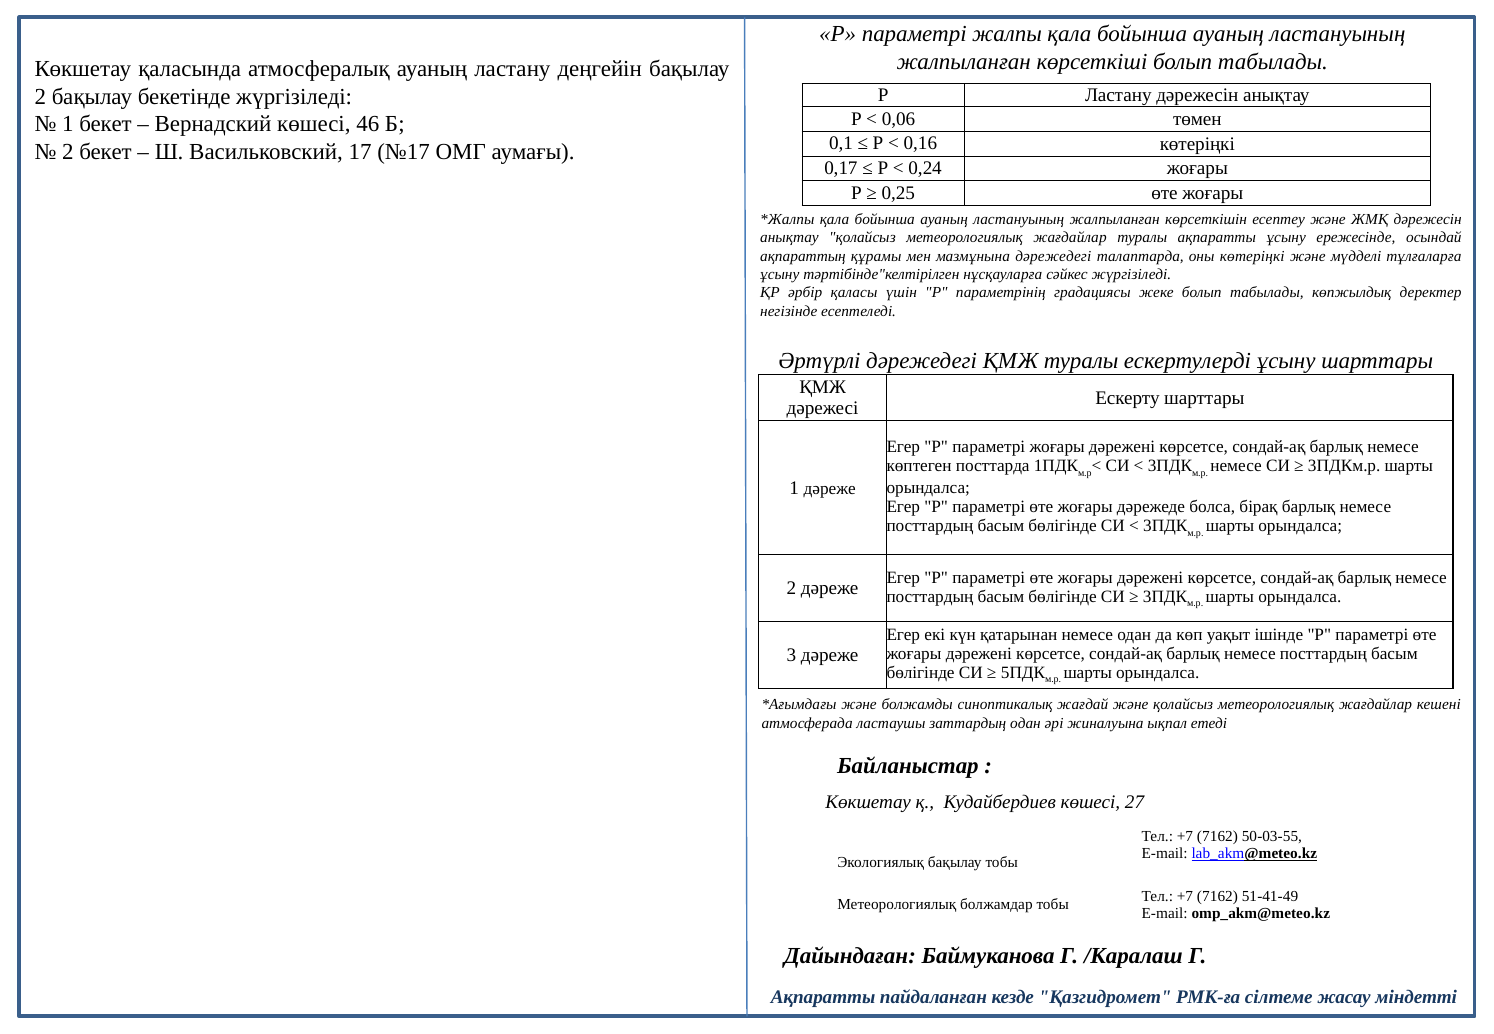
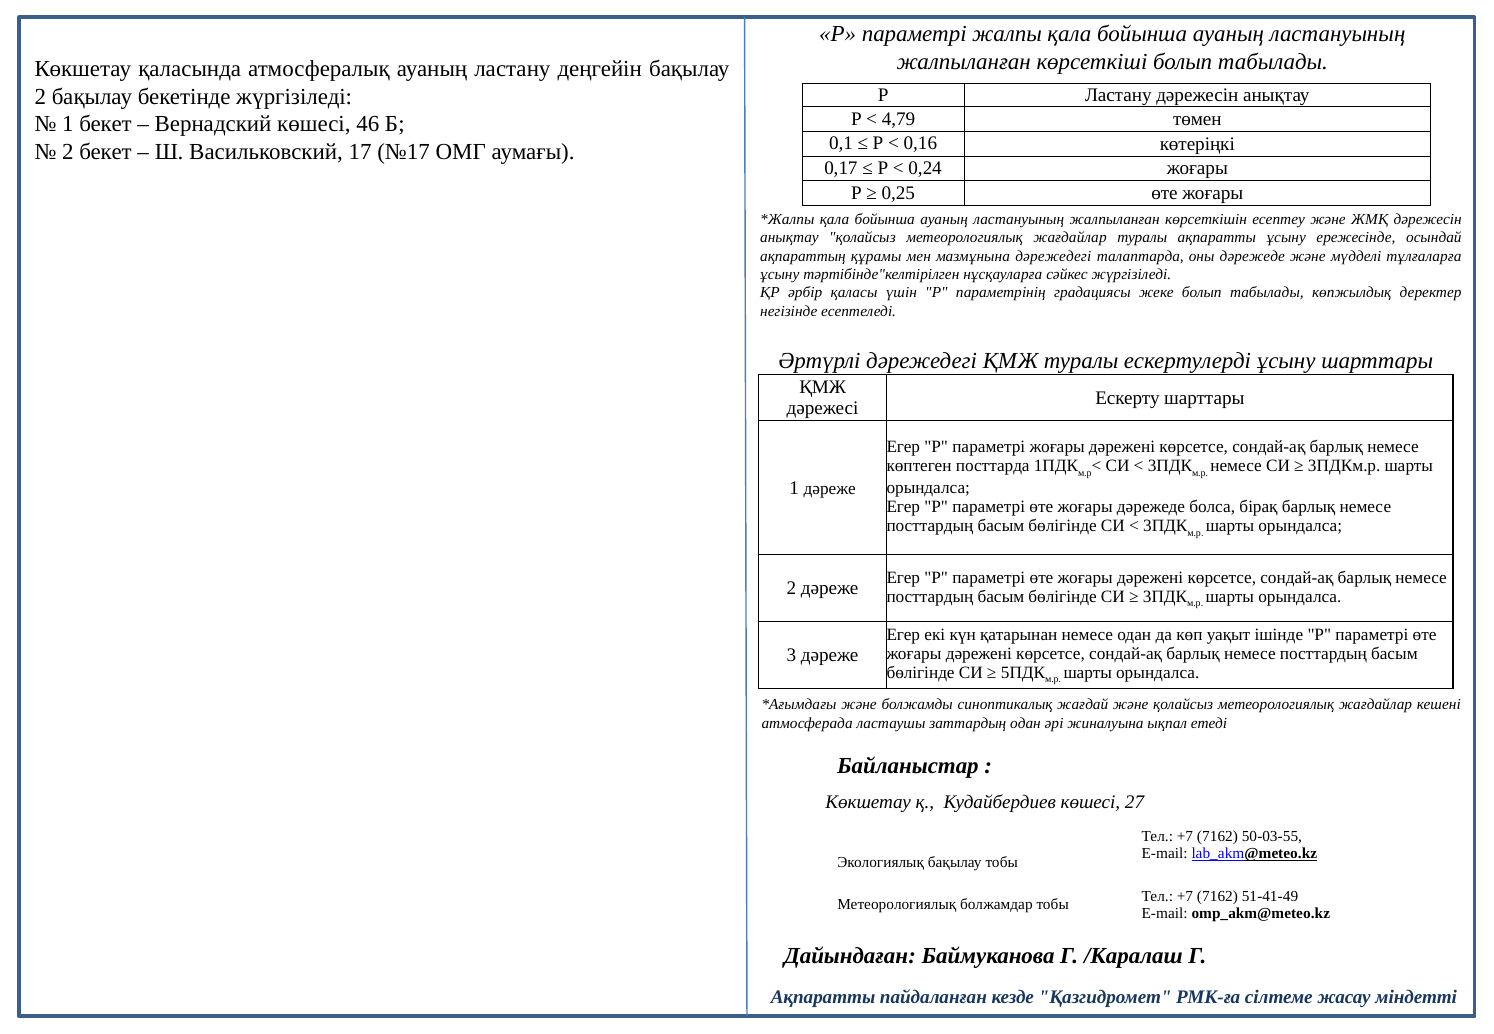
0,06: 0,06 -> 4,79 (899, 119)
оны көтеріңкі: көтеріңкі -> дәрежеде (1252, 256)
